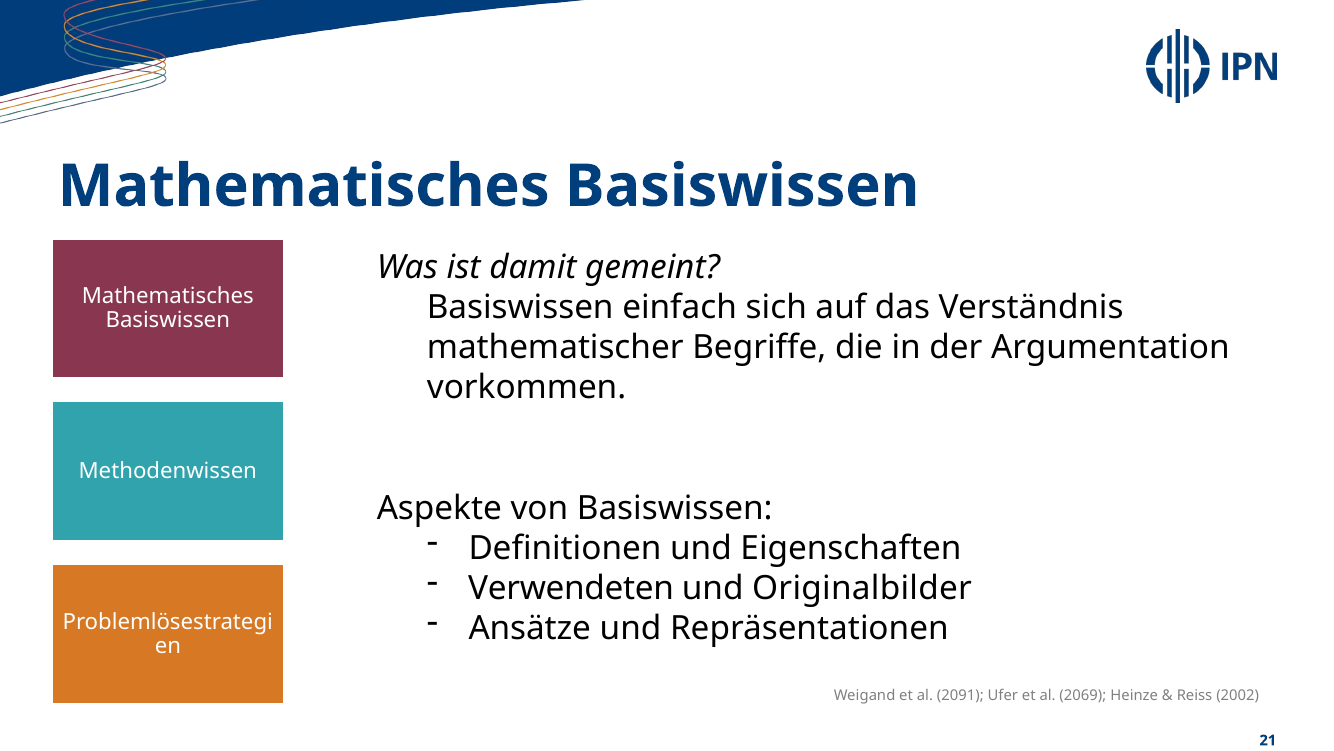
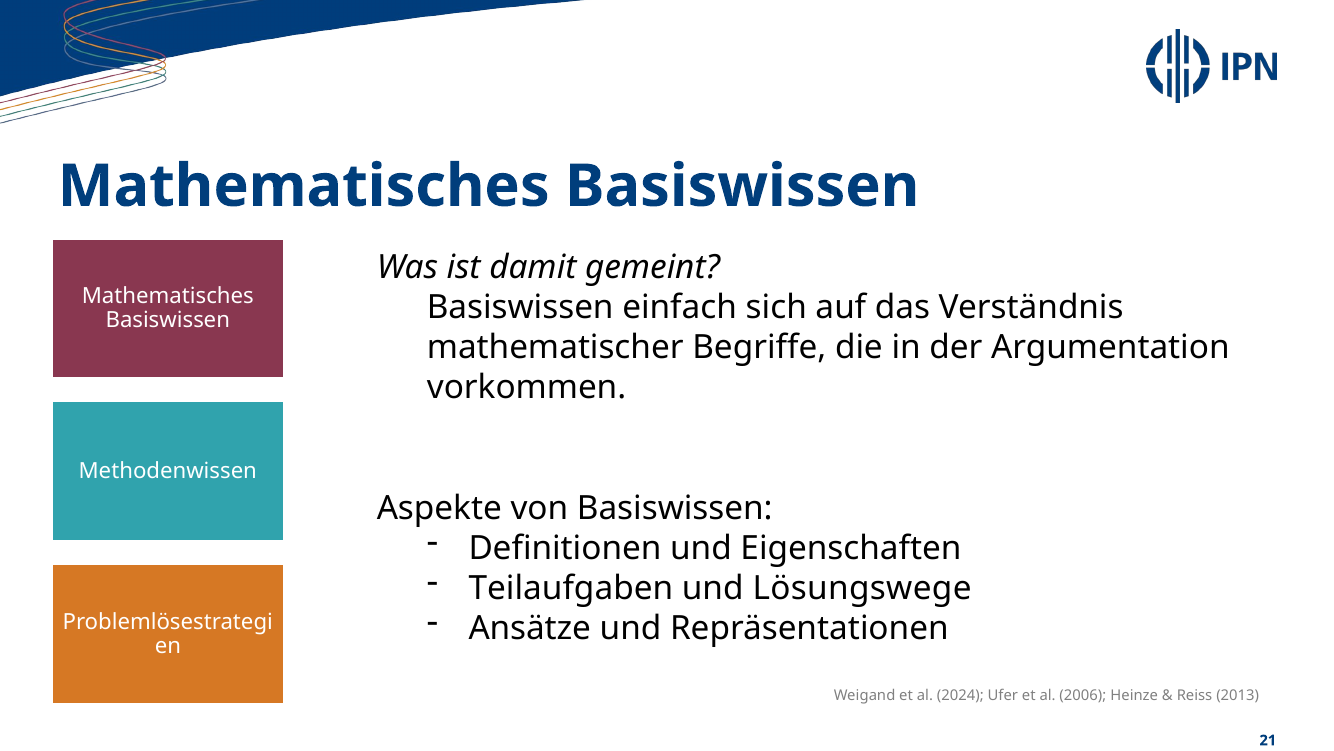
Verwendeten: Verwendeten -> Teilaufgaben (571, 588)
Originalbilder: Originalbilder -> Lösungswege (862, 588)
2091: 2091 -> 2024 (960, 695)
2069: 2069 -> 2006 (1083, 695)
2002: 2002 -> 2013 (1238, 695)
